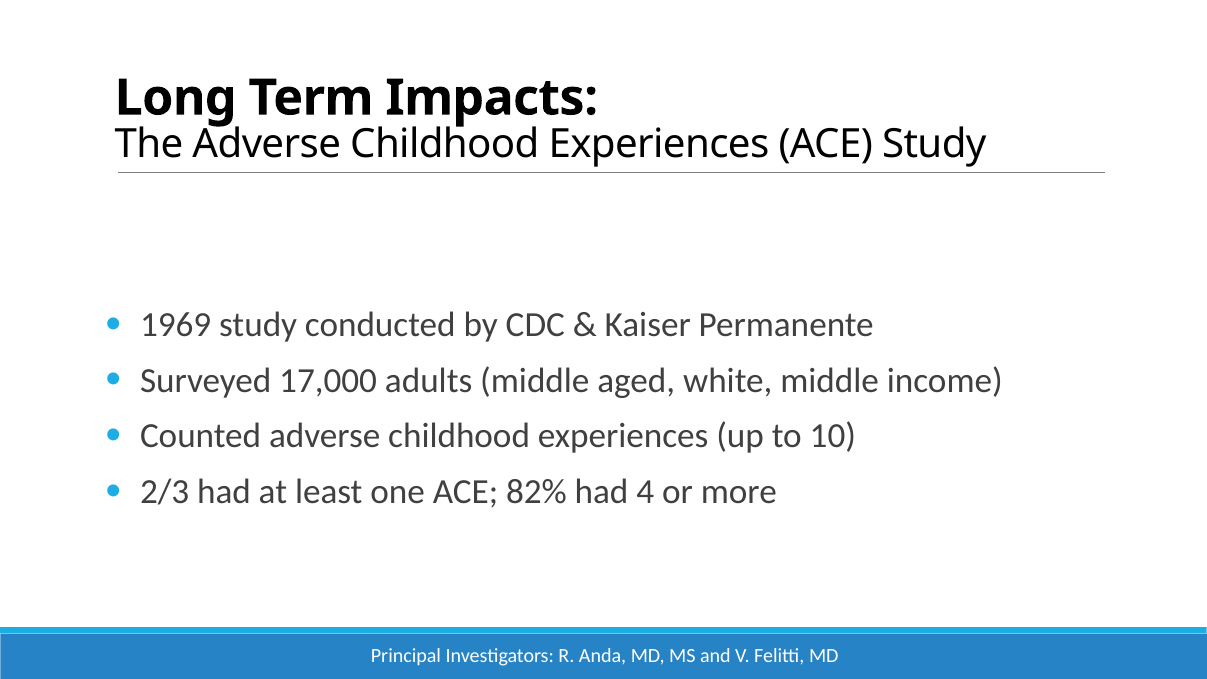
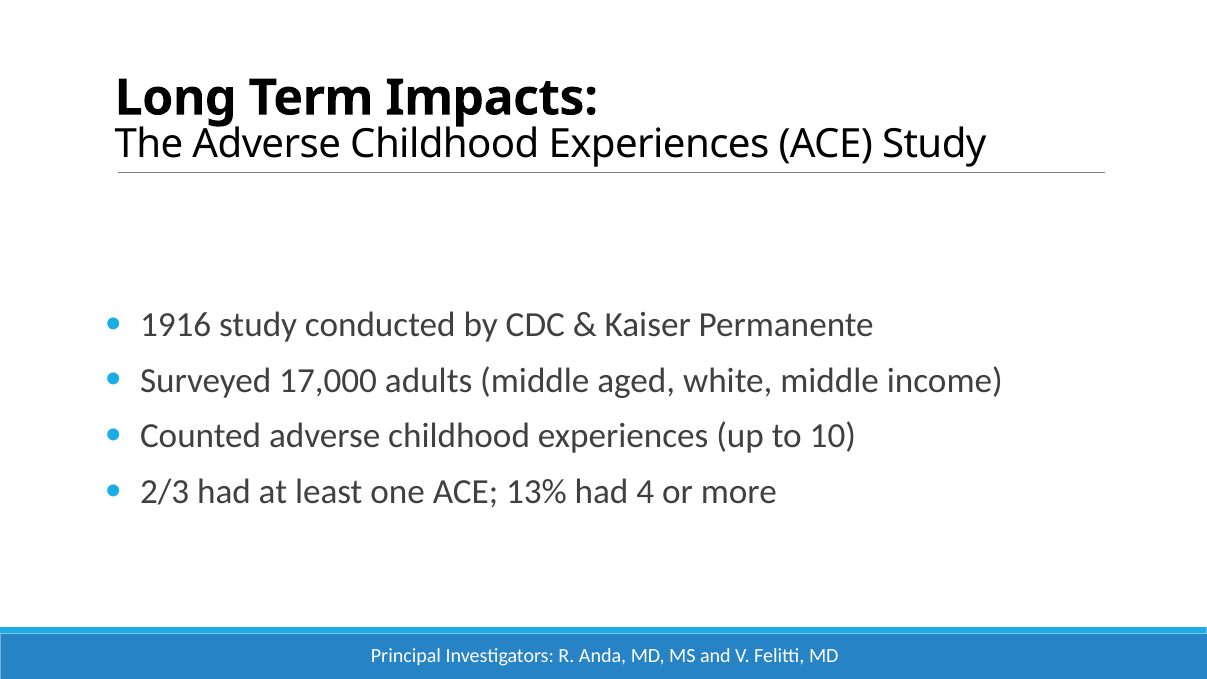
1969: 1969 -> 1916 (176, 325)
82%: 82% -> 13% (536, 492)
